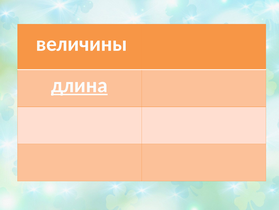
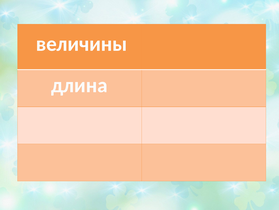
длина underline: present -> none (79, 85)
